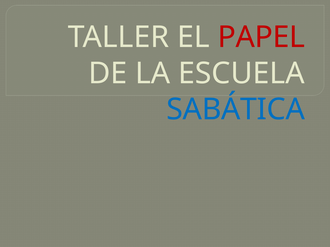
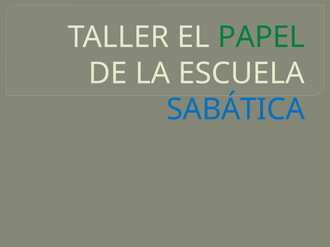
PAPEL colour: red -> green (261, 37)
